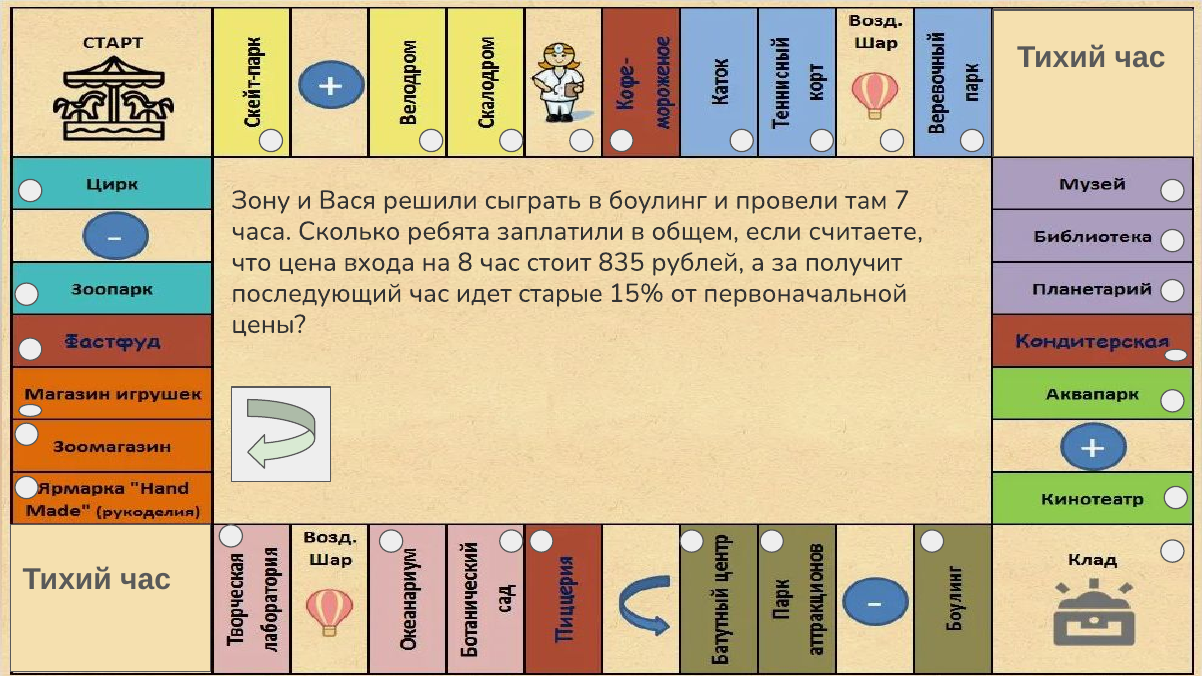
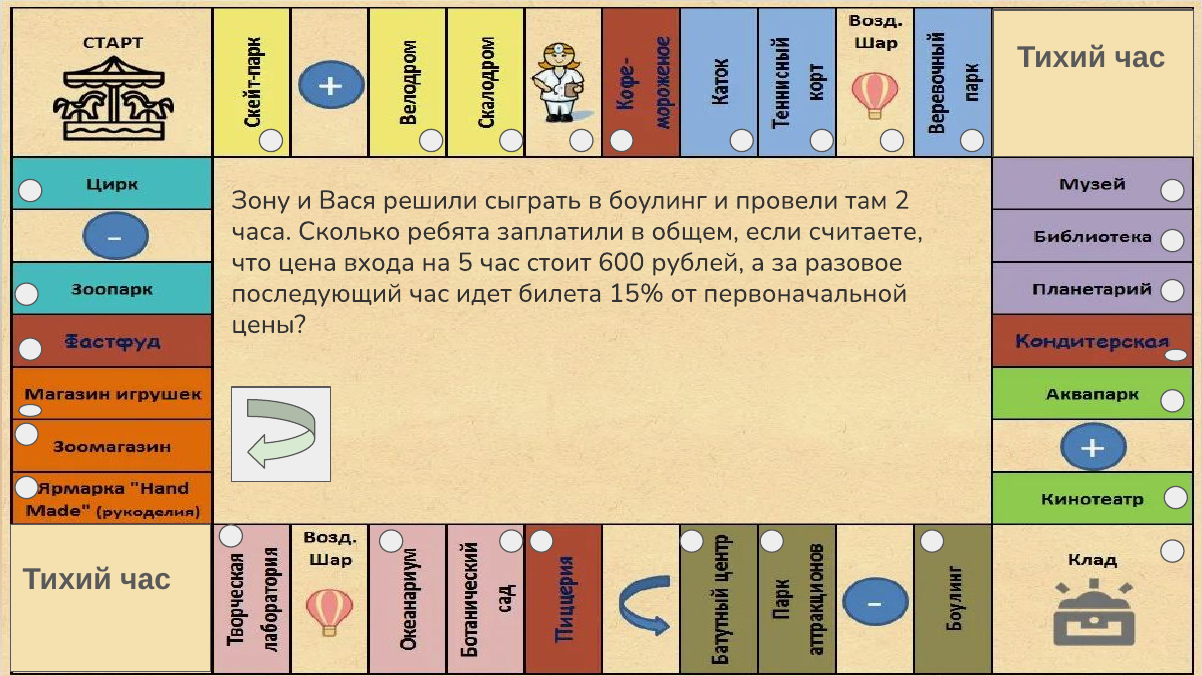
7: 7 -> 2 (902, 200)
8: 8 -> 5 (465, 262)
835: 835 -> 600 (621, 262)
получит: получит -> разовое (854, 262)
старые: старые -> билета (560, 293)
